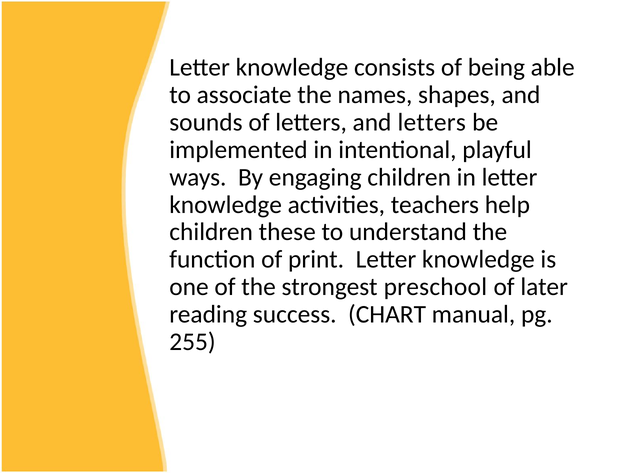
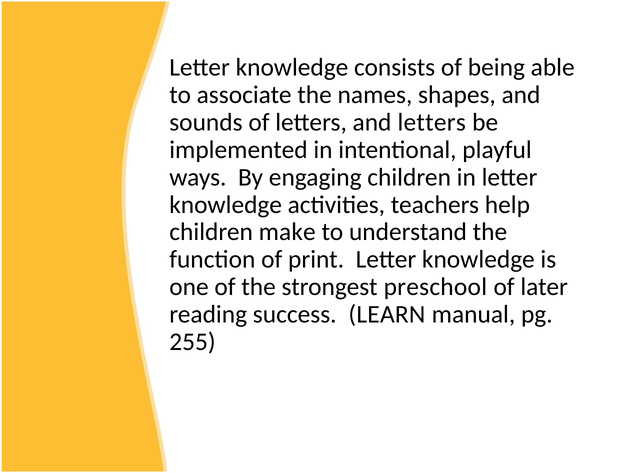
these: these -> make (287, 232)
CHART: CHART -> LEARN (387, 315)
